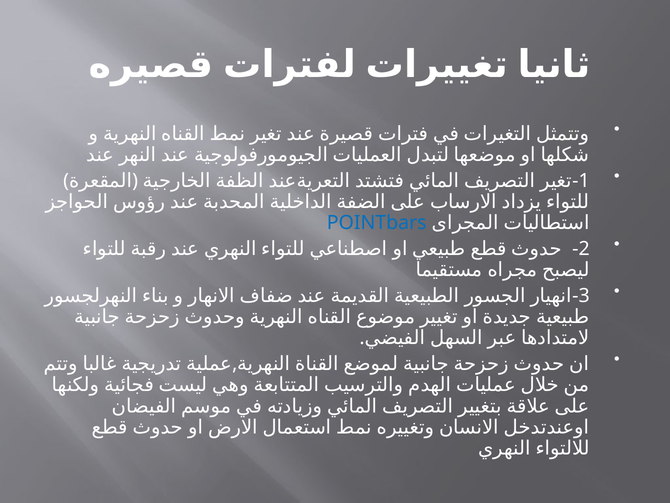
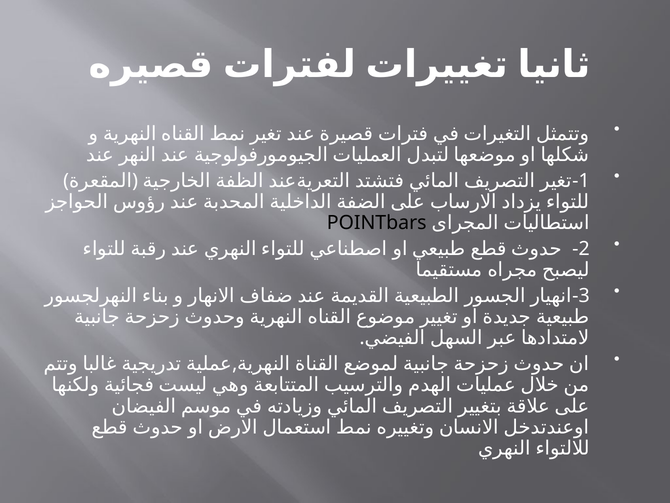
POINTbars colour: blue -> black (377, 223)
